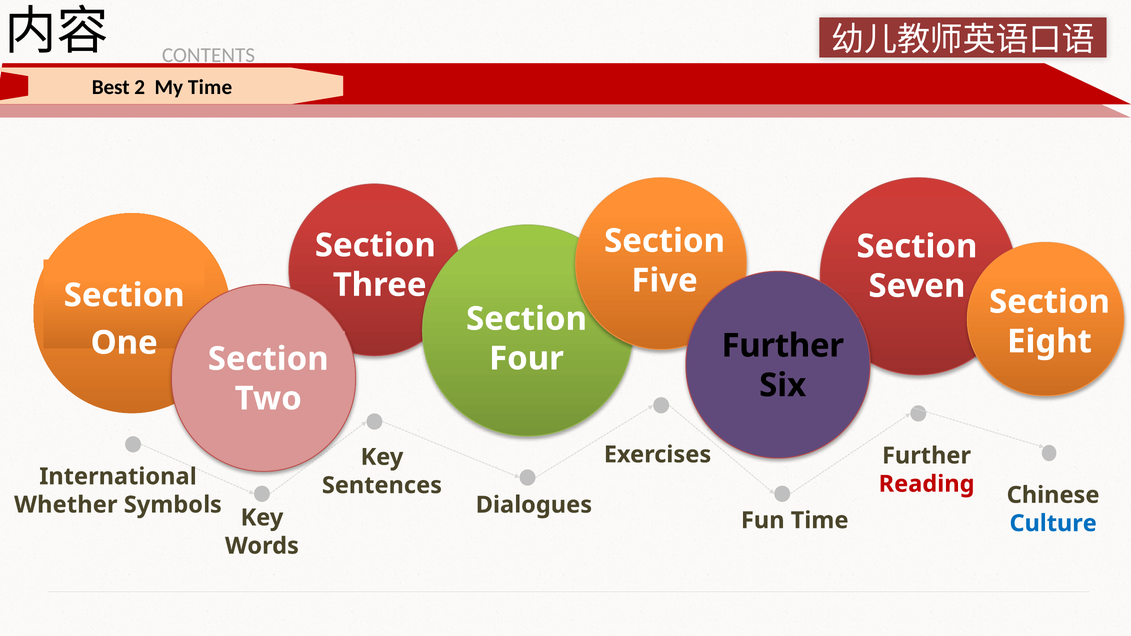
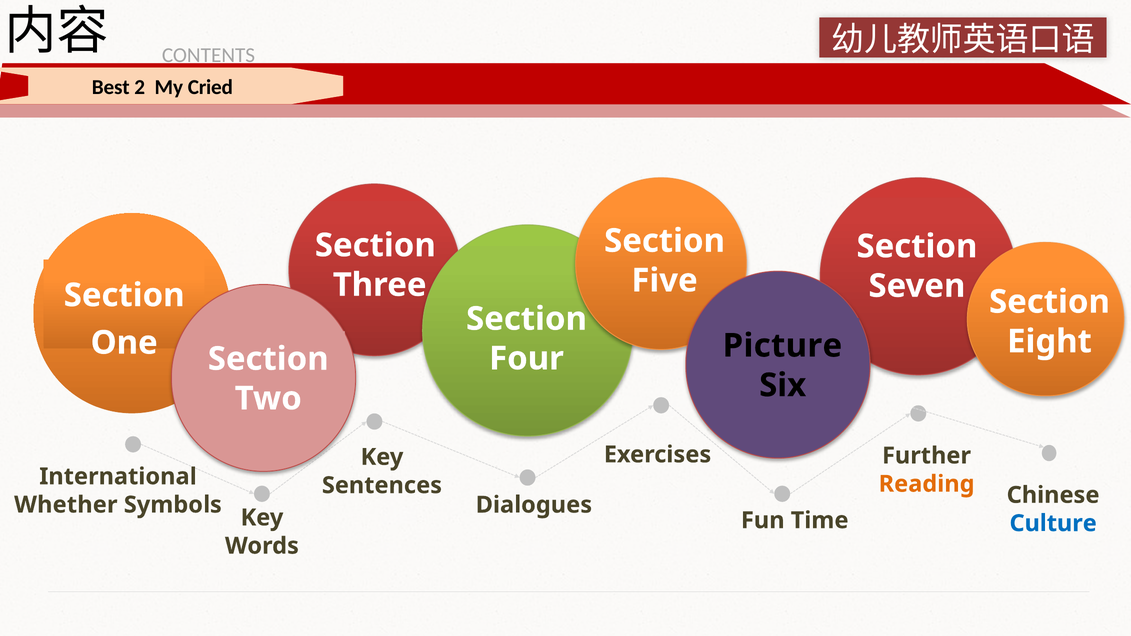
My Time: Time -> Cried (210, 87)
Further: Further -> Picture (782, 346)
Reading colour: red -> orange (927, 484)
